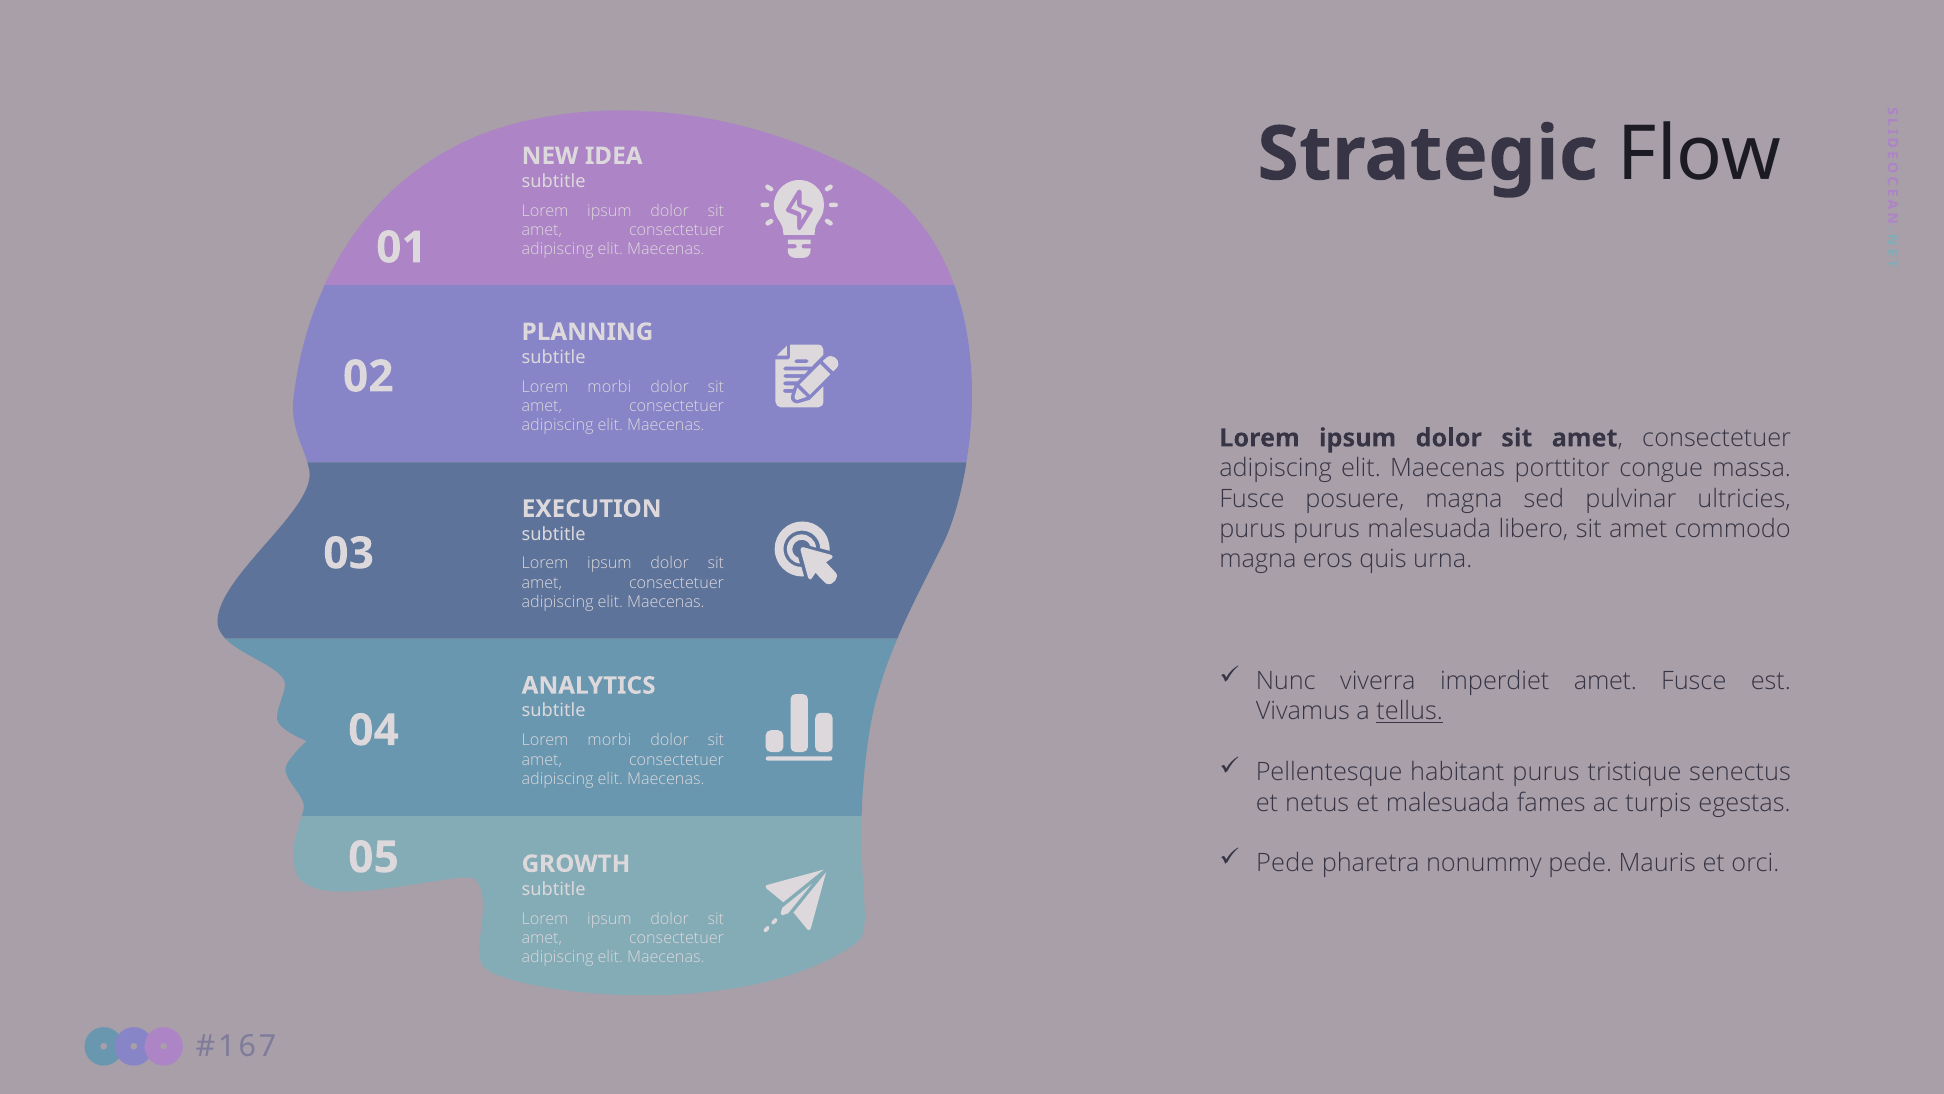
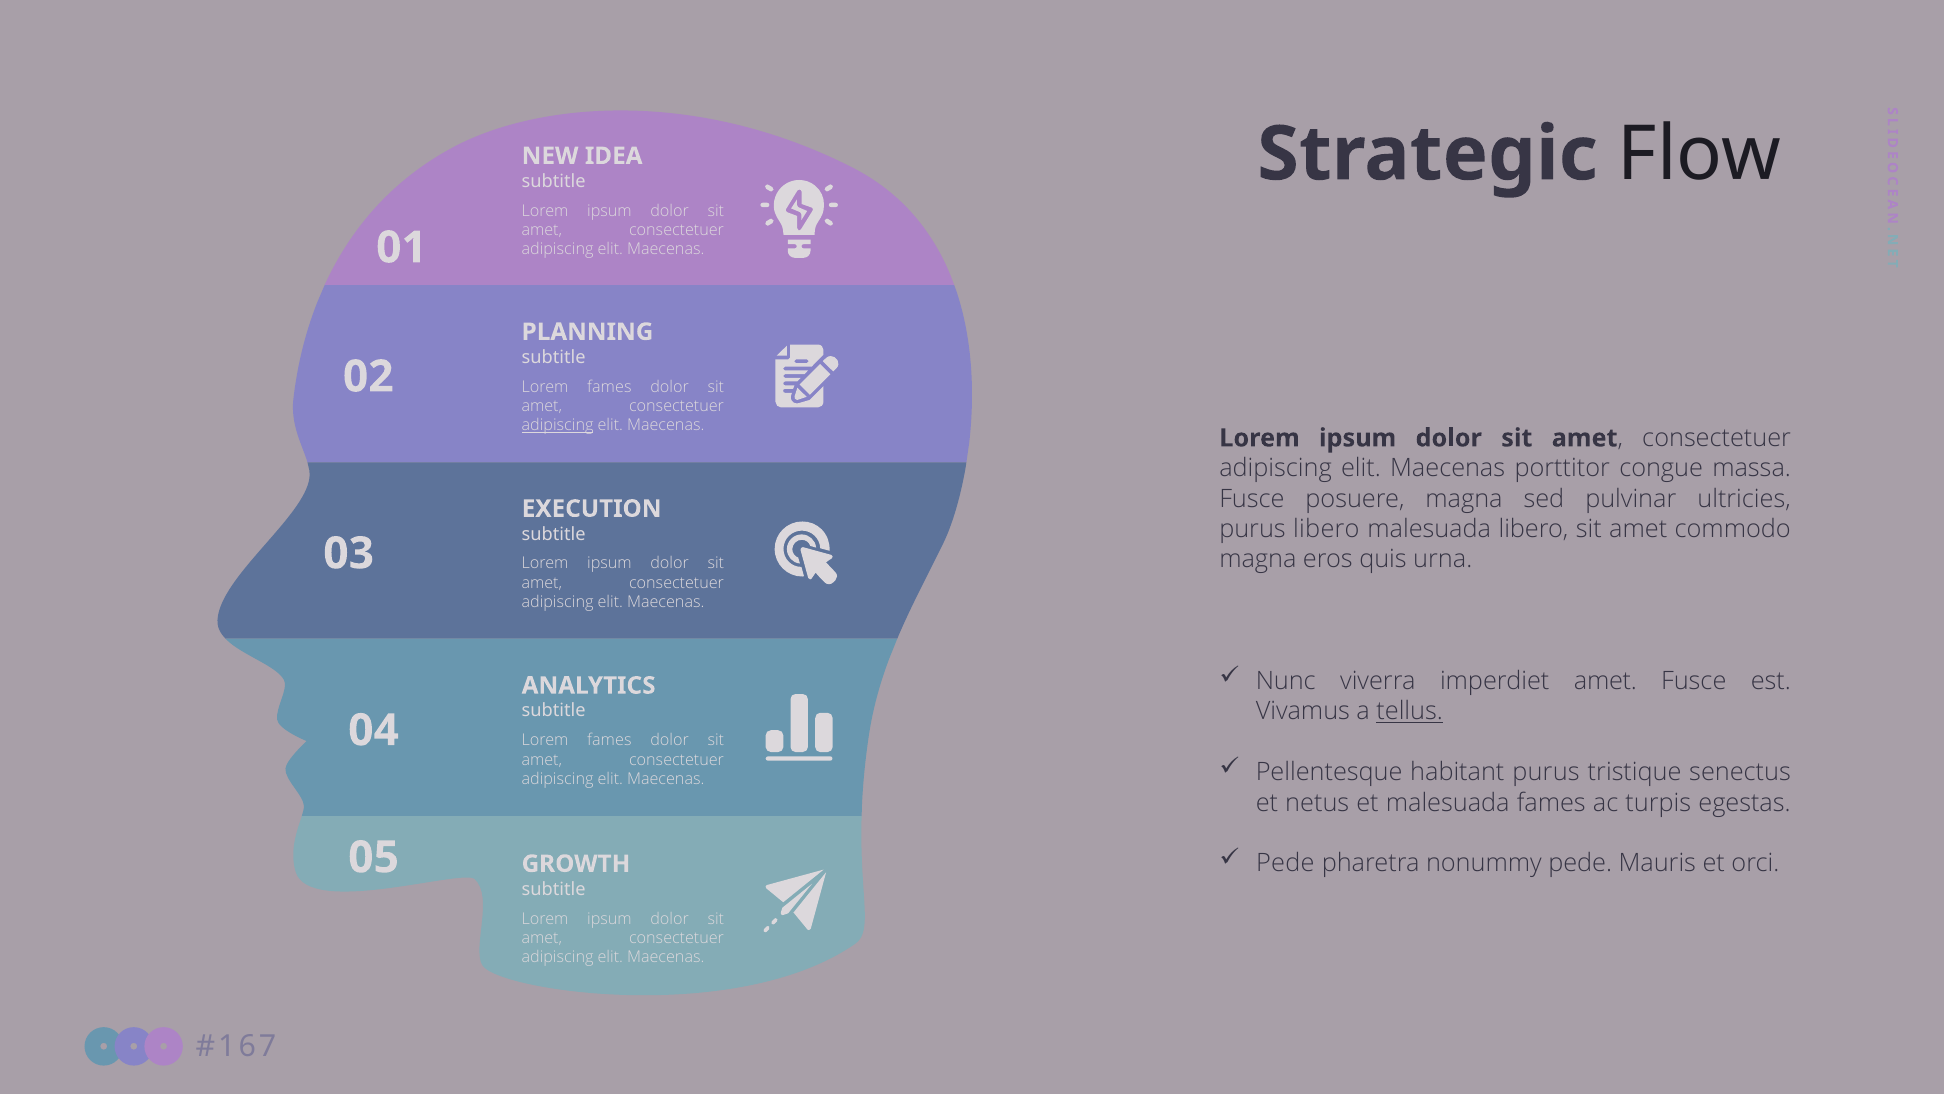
morbi: morbi -> fames (609, 386)
adipiscing underline: none -> present (558, 425)
purus purus: purus -> libero (1326, 529)
morbi: morbi -> fames (609, 740)
